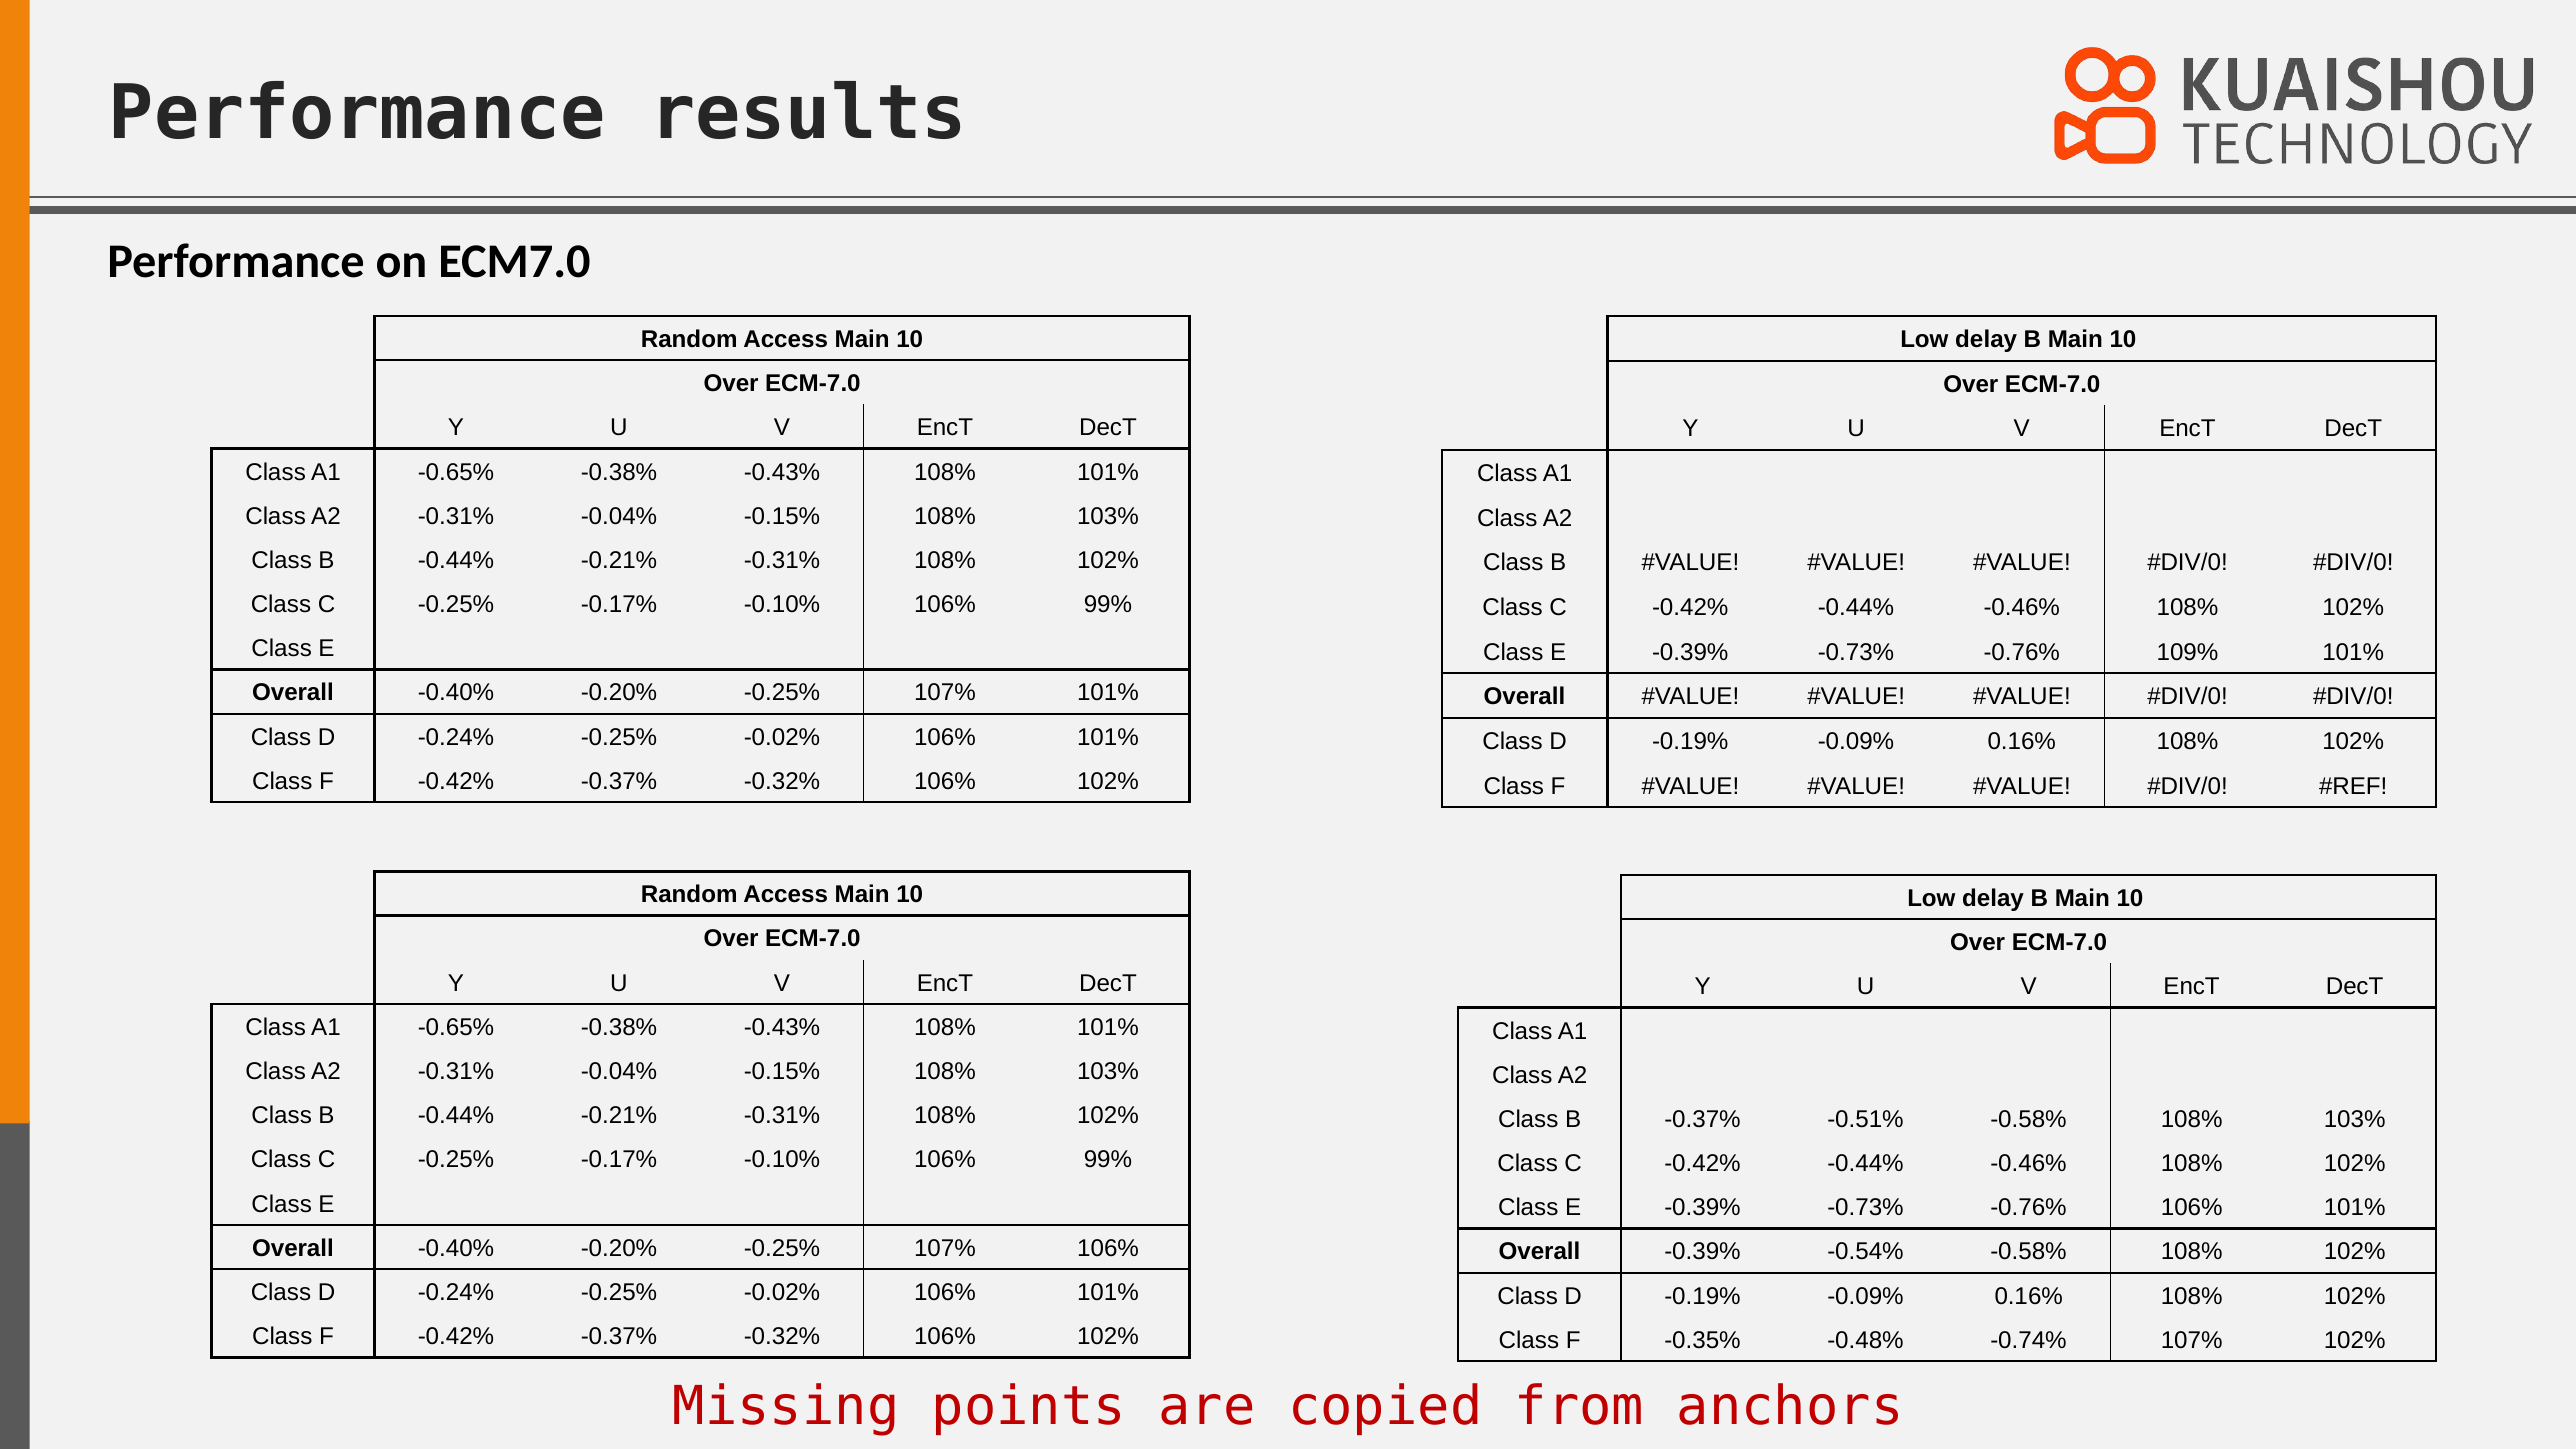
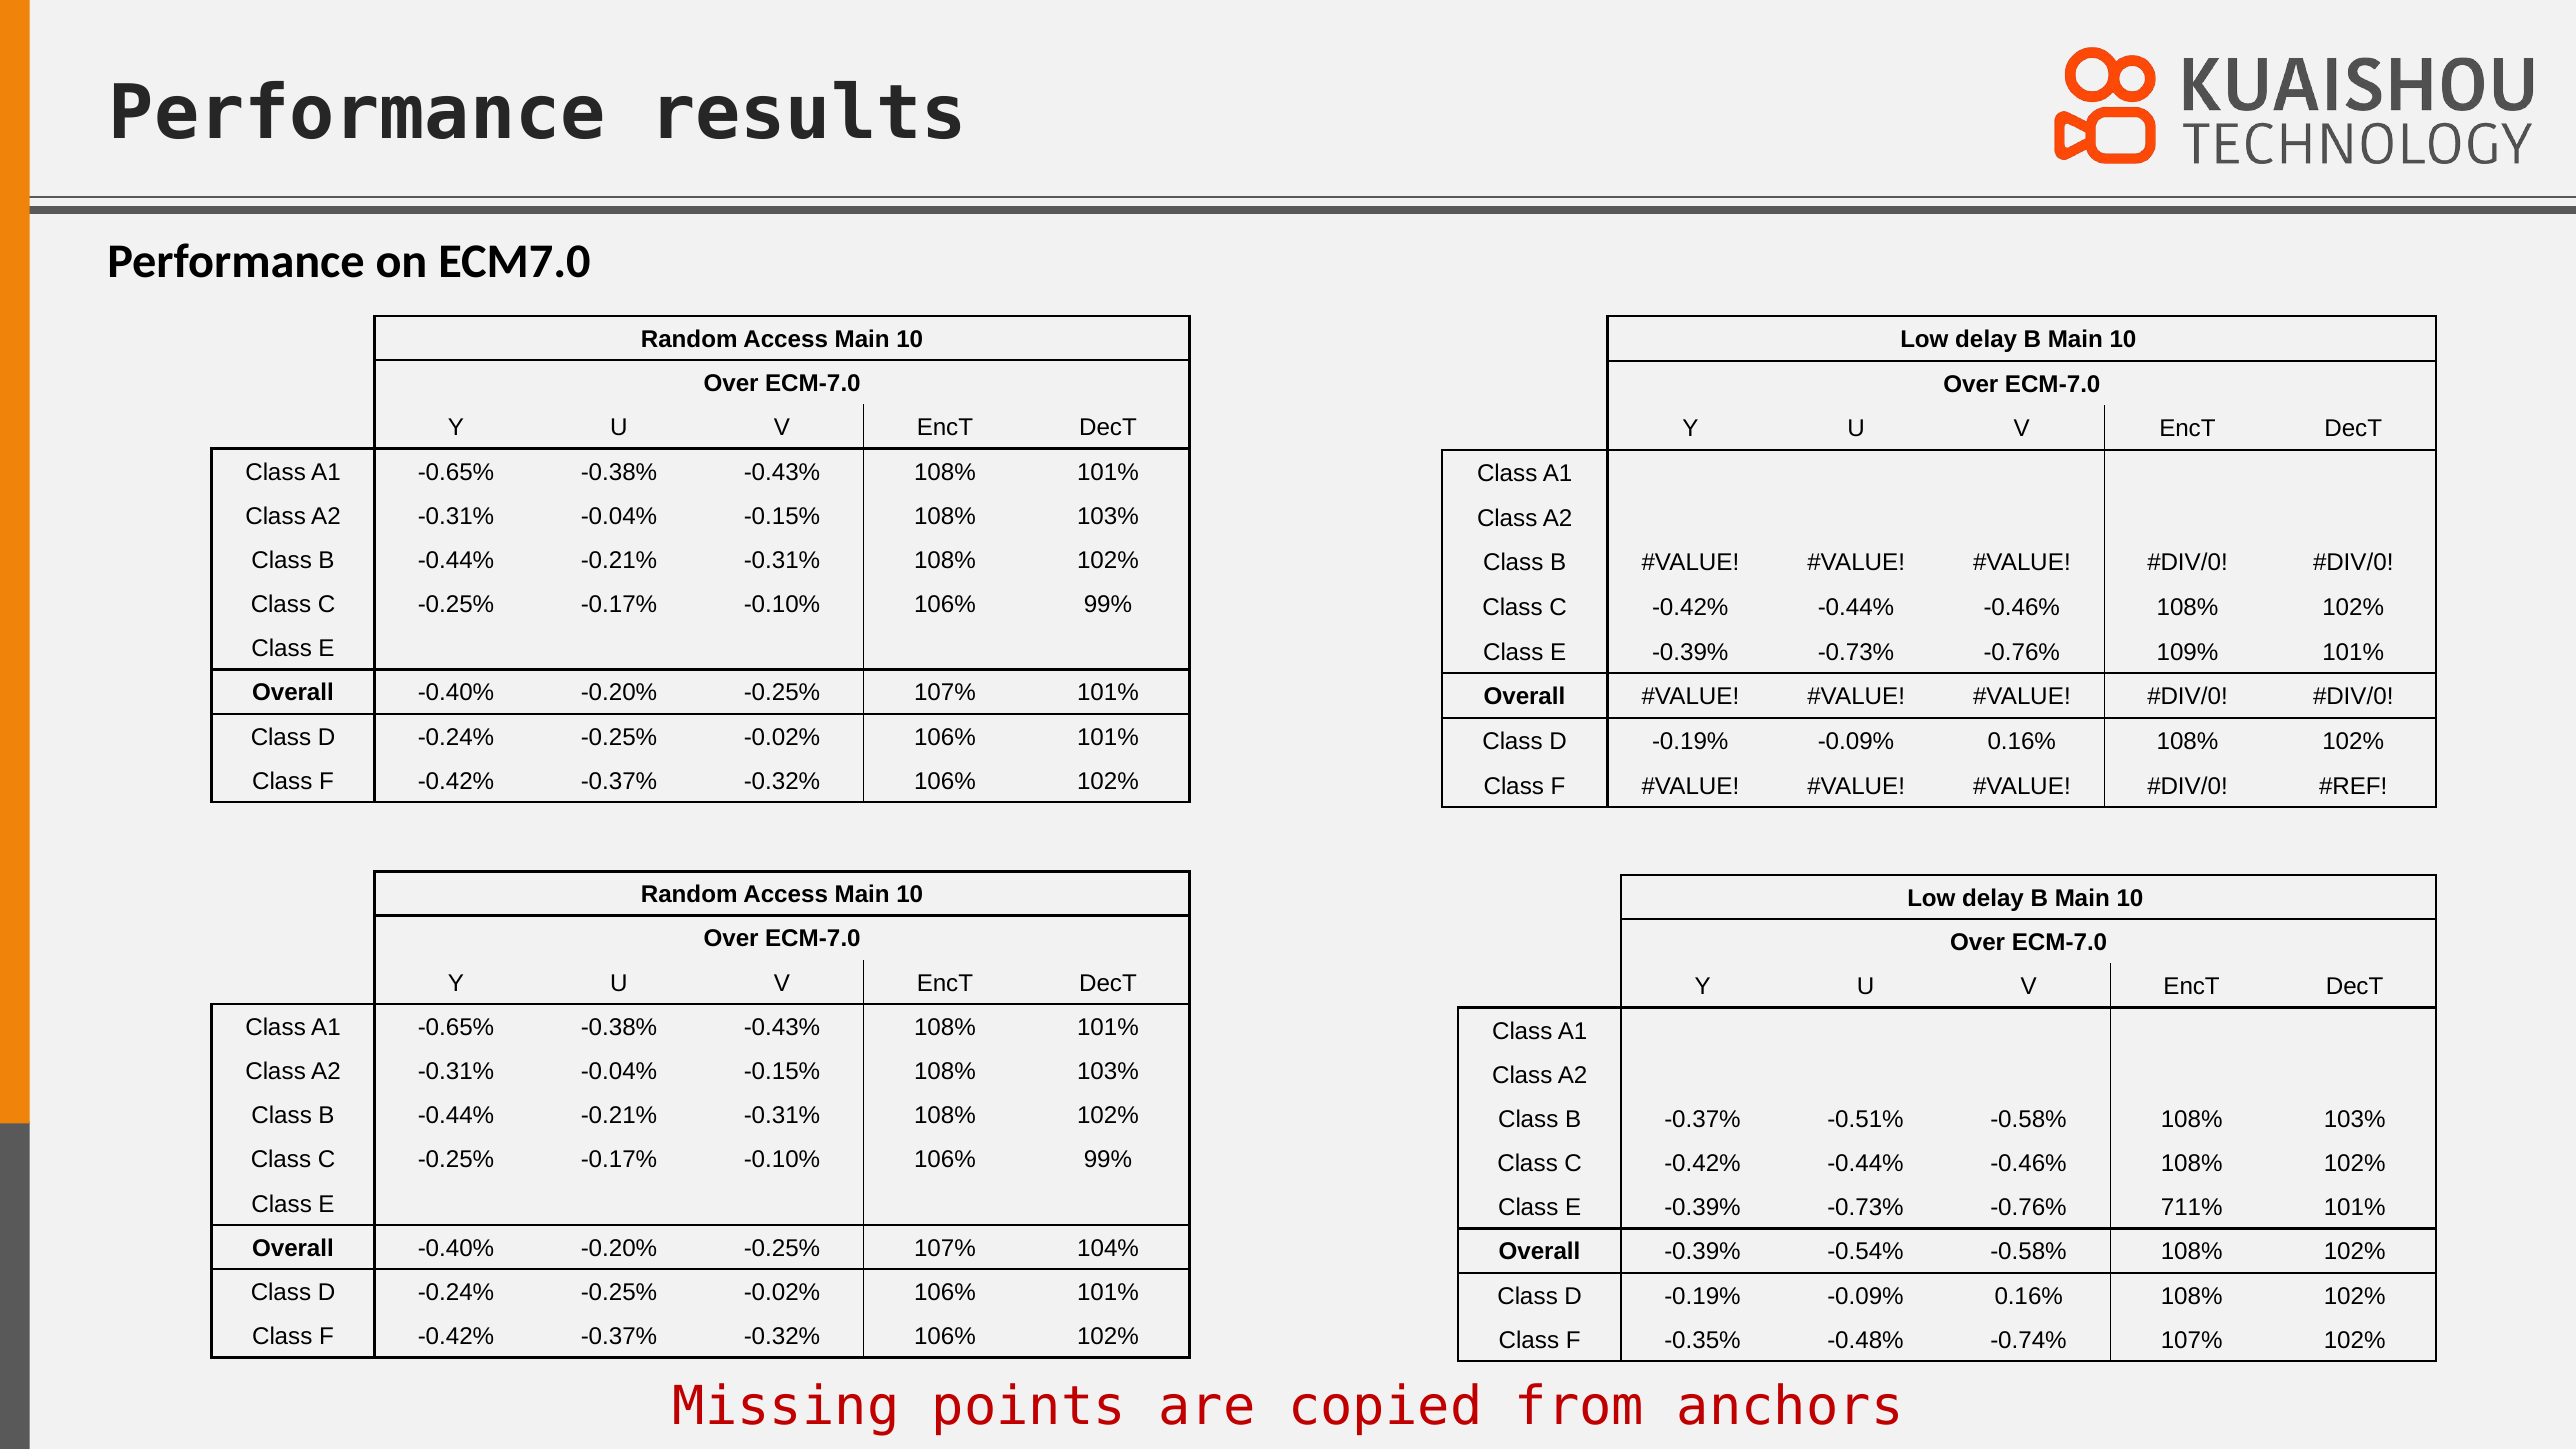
-0.76% 106%: 106% -> 711% (2192, 1208)
107% 106%: 106% -> 104% (1108, 1248)
